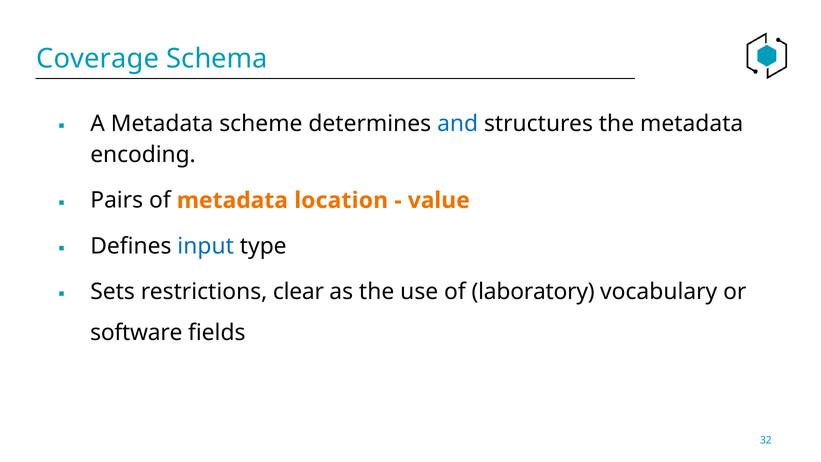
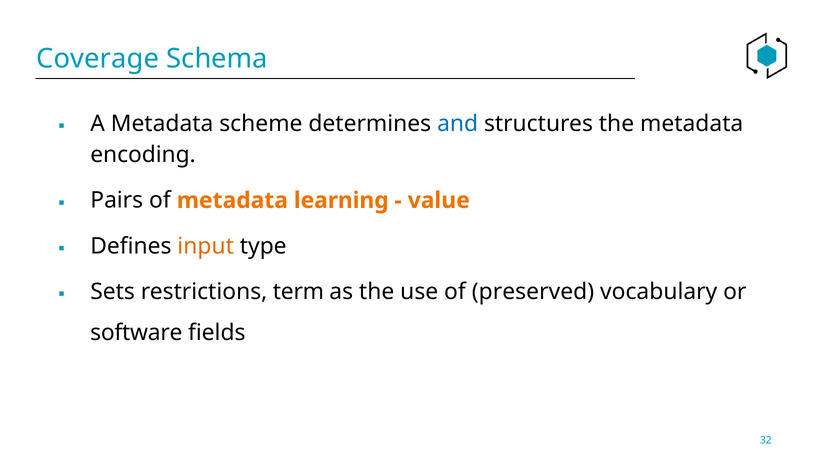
location: location -> learning (341, 200)
input colour: blue -> orange (206, 246)
clear: clear -> term (298, 292)
laboratory: laboratory -> preserved (533, 292)
